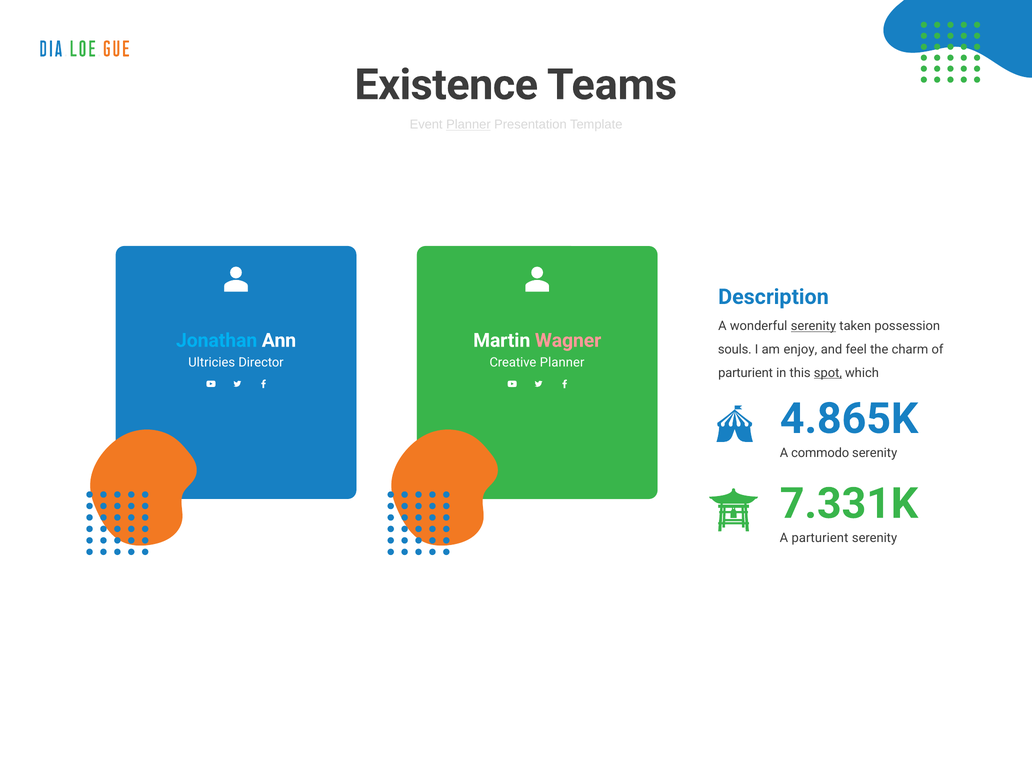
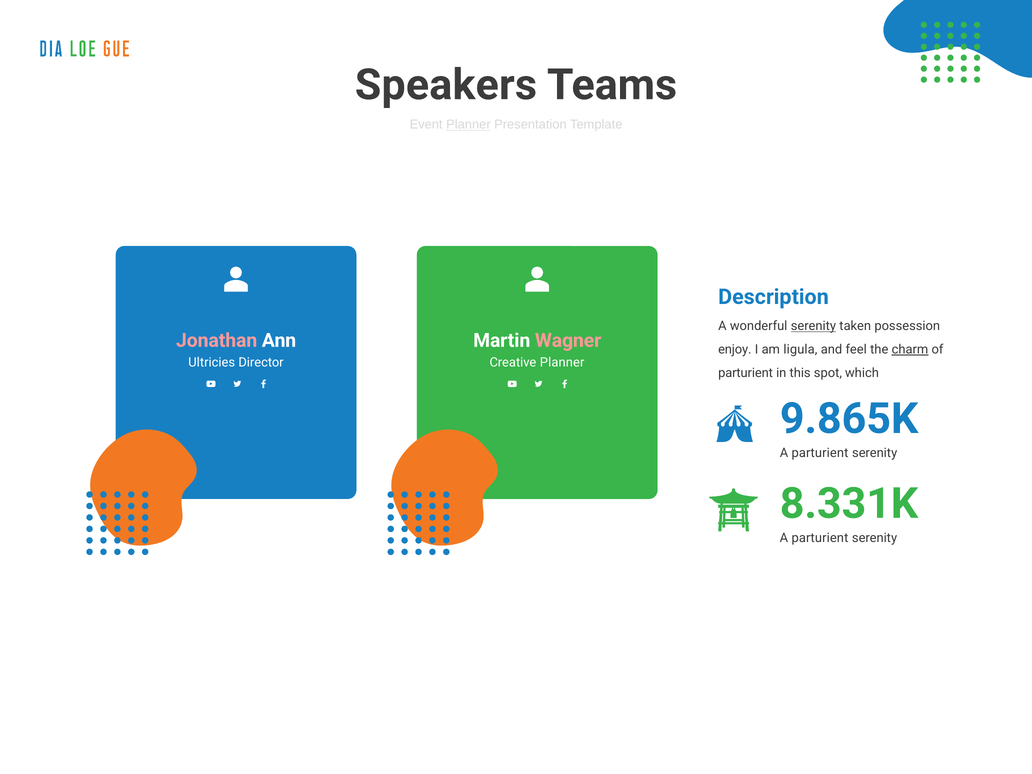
Existence: Existence -> Speakers (446, 85)
Jonathan colour: light blue -> pink (217, 340)
souls: souls -> enjoy (735, 350)
enjoy: enjoy -> ligula (800, 350)
charm underline: none -> present (910, 350)
spot underline: present -> none (828, 373)
4.865K: 4.865K -> 9.865K (849, 419)
commodo: commodo -> parturient (820, 453)
7.331K: 7.331K -> 8.331K (849, 504)
